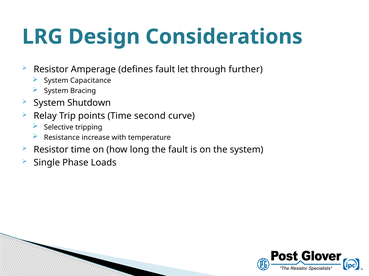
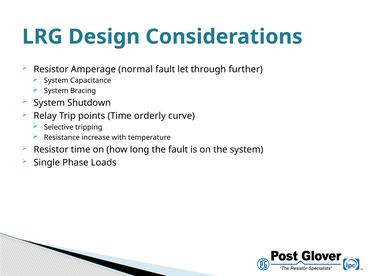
defines: defines -> normal (136, 69)
second: second -> orderly (150, 116)
